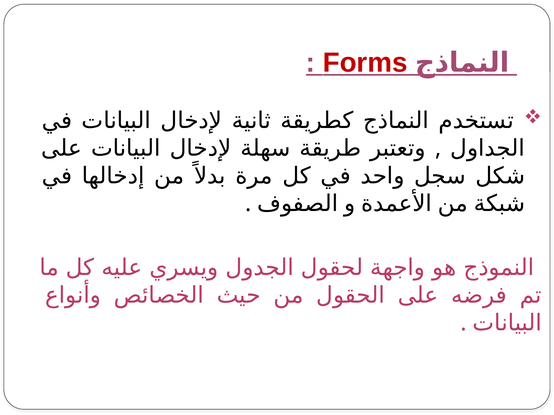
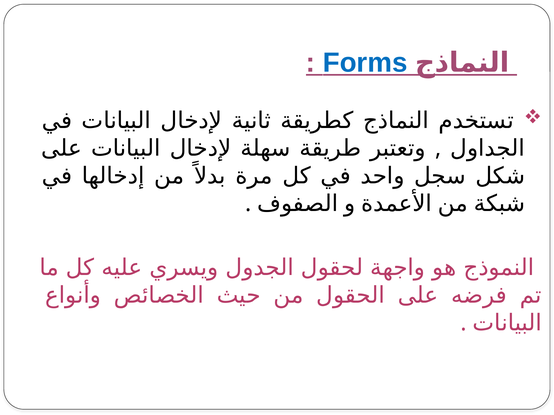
Forms colour: red -> blue (365, 63)
